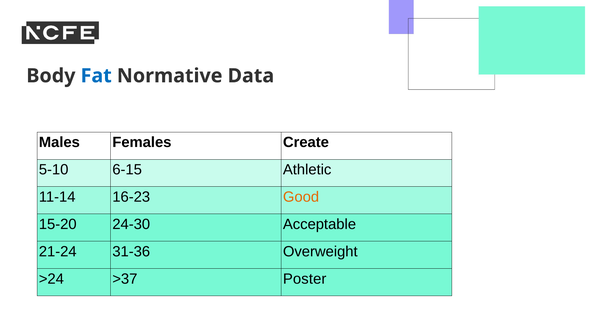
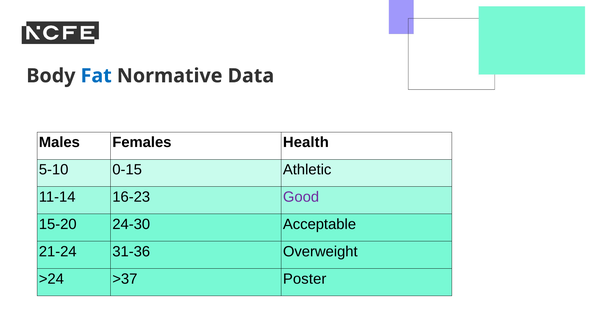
Create: Create -> Health (306, 142)
6-15: 6-15 -> 0-15 (127, 169)
Good colour: orange -> purple (301, 197)
